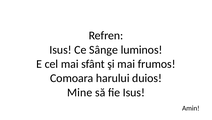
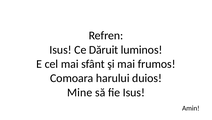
Sânge: Sânge -> Dăruit (104, 49)
